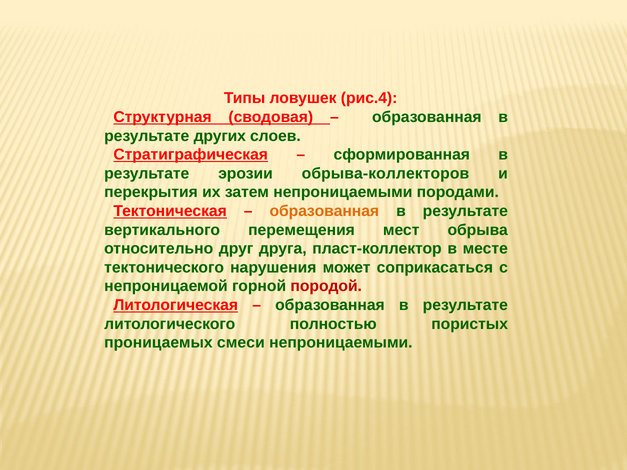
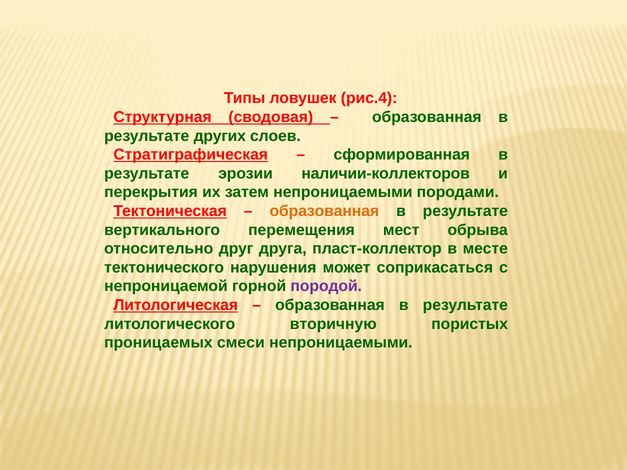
обрыва-коллекторов: обрыва-коллекторов -> наличии-коллекторов (386, 174)
породой colour: red -> purple (326, 286)
полностью: полностью -> вторичную (333, 324)
